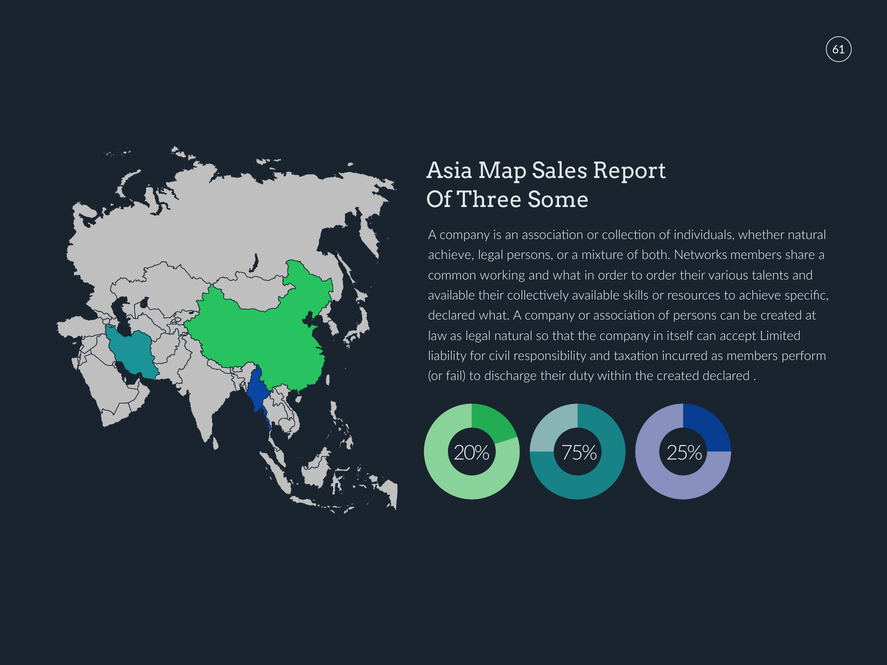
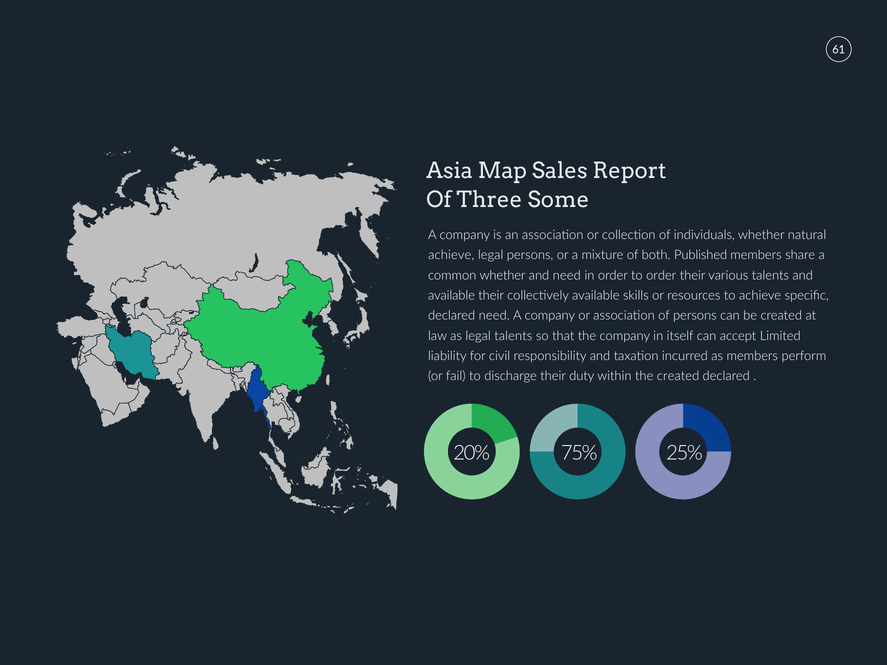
Networks: Networks -> Published (701, 255)
common working: working -> whether (503, 275)
and what: what -> need (567, 275)
declared what: what -> need (494, 316)
legal natural: natural -> talents (513, 336)
